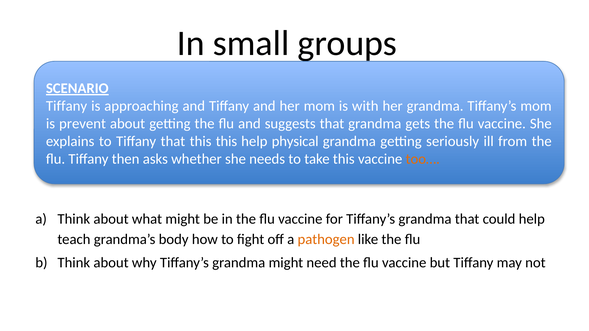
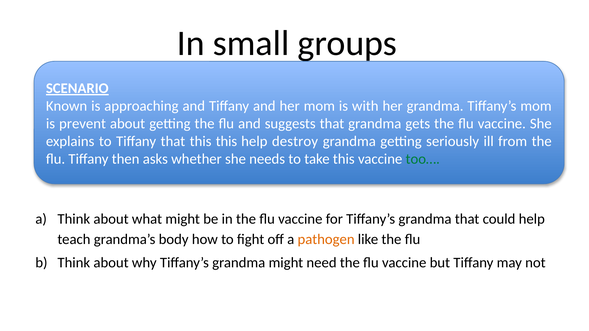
Tiffany: Tiffany -> Known (67, 106)
physical: physical -> destroy (295, 141)
too… colour: orange -> green (423, 159)
